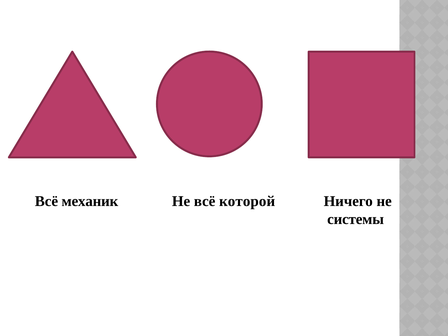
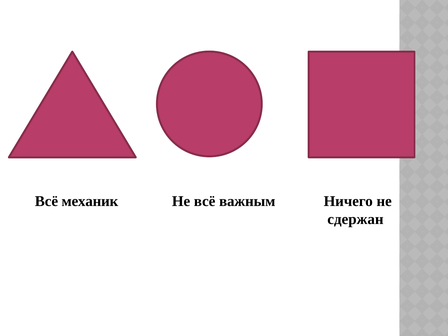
которой: которой -> важным (247, 201)
системы: системы -> сдержан (355, 219)
